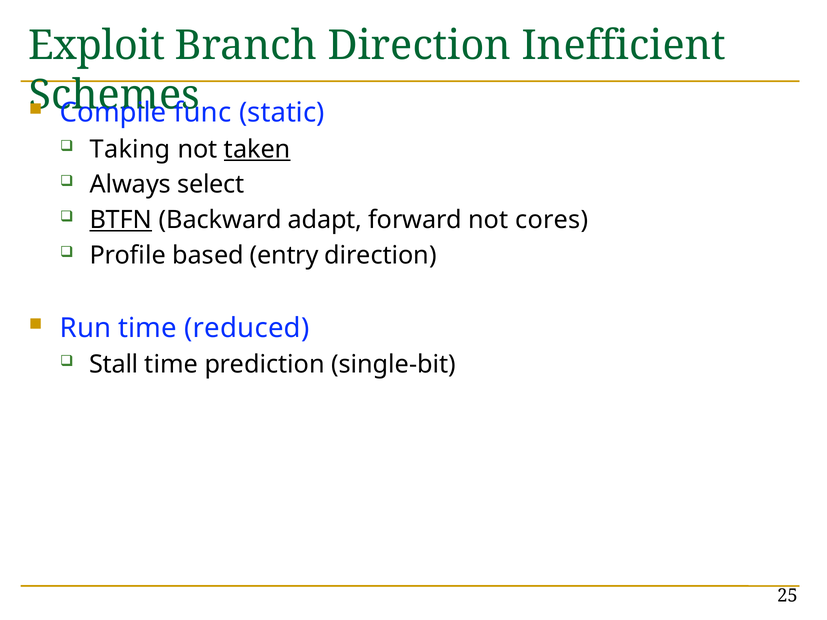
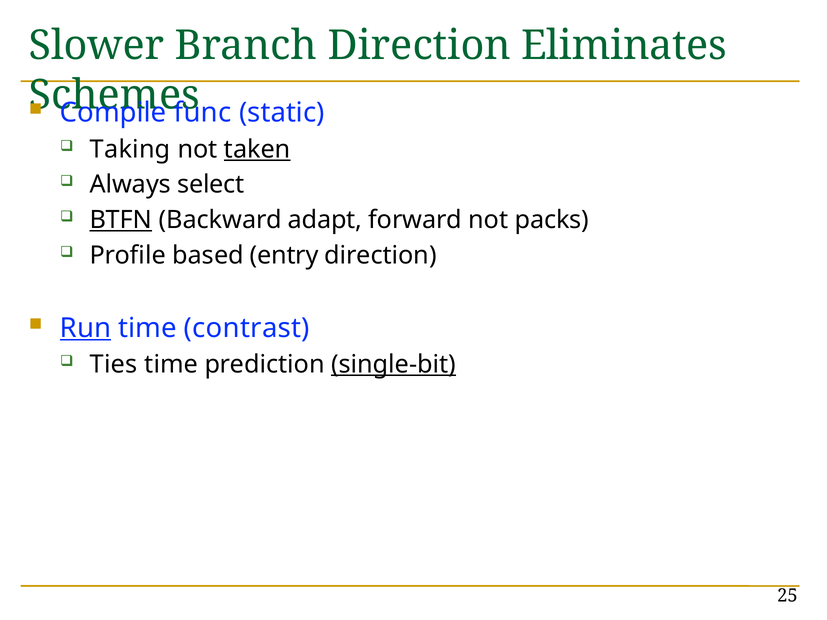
Exploit: Exploit -> Slower (97, 46)
Inefficient: Inefficient -> Eliminates (624, 46)
cores: cores -> packs (552, 220)
Run underline: none -> present (86, 328)
reduced: reduced -> contrast (247, 328)
Stall: Stall -> Ties (114, 365)
single-bit underline: none -> present (394, 365)
